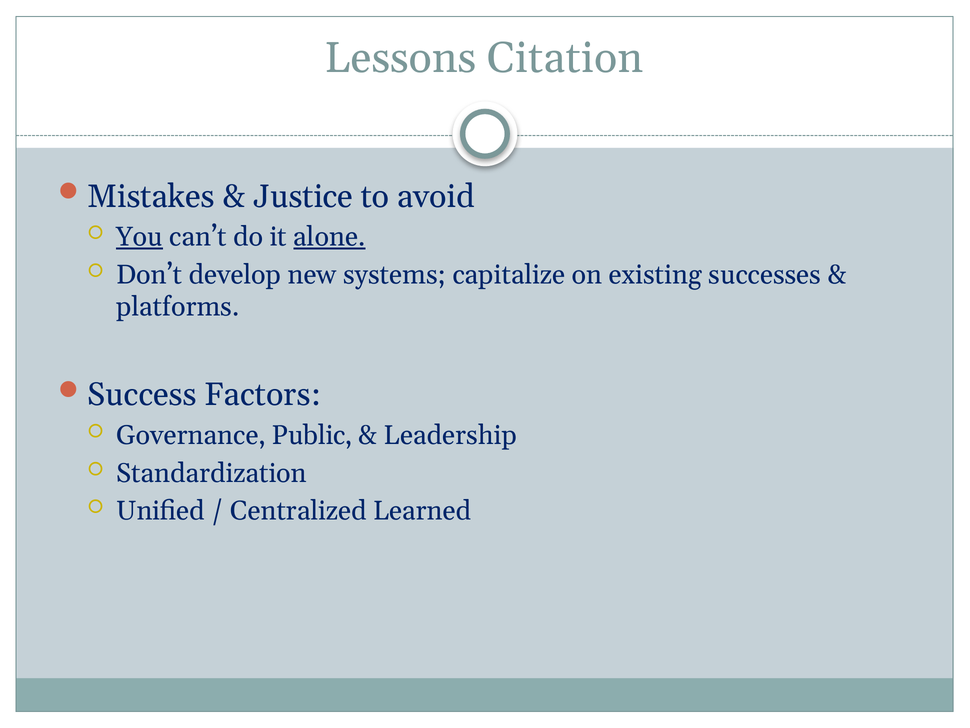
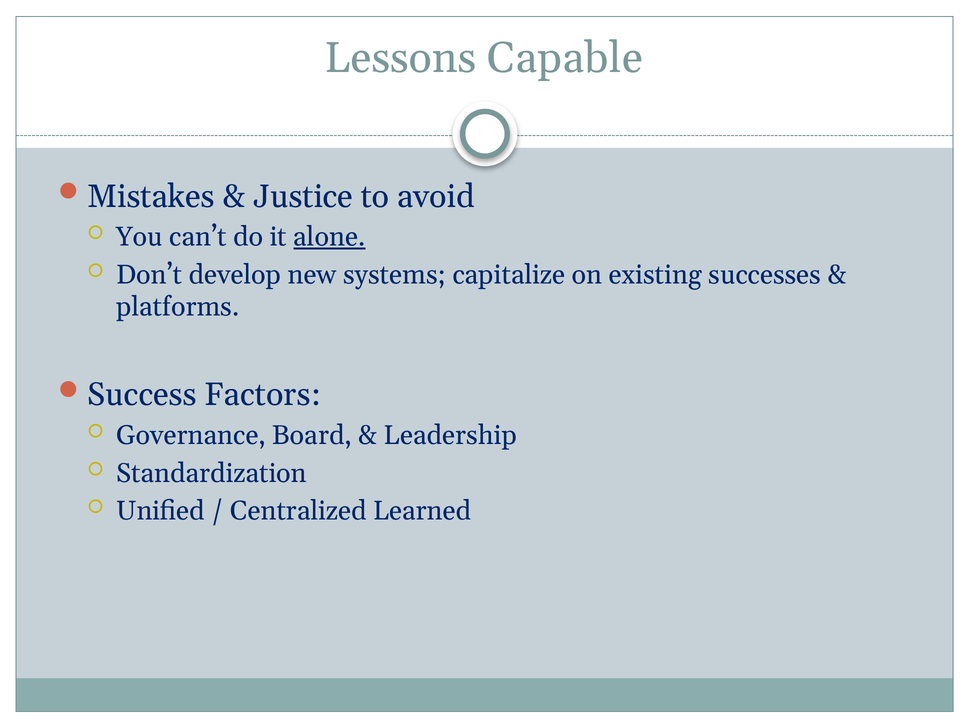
Citation: Citation -> Capable (565, 58)
You underline: present -> none (140, 237)
Public: Public -> Board (312, 435)
